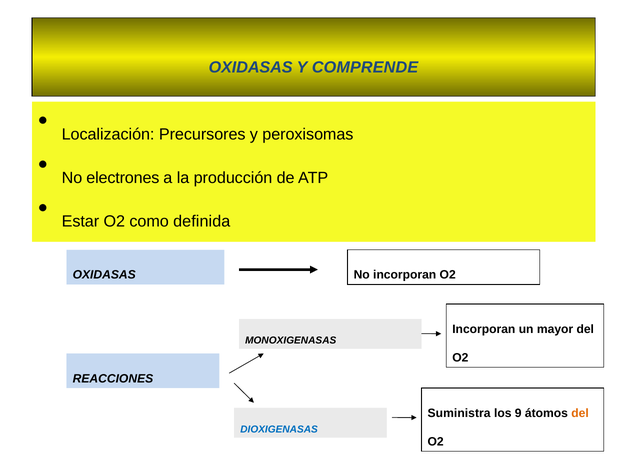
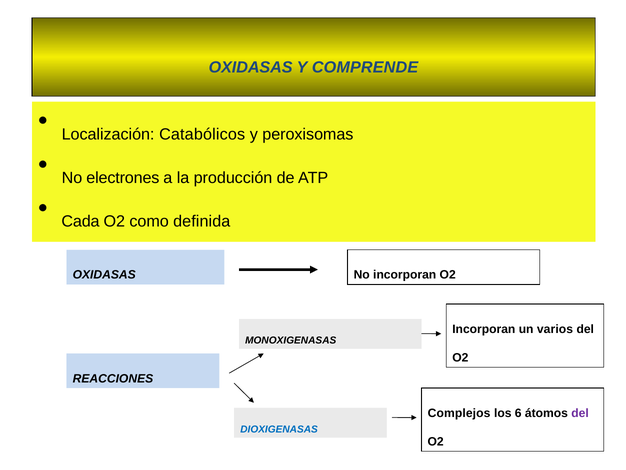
Precursores: Precursores -> Catabólicos (202, 134)
Estar: Estar -> Cada (81, 221)
mayor: mayor -> varios (555, 329)
Suministra: Suministra -> Complejos (459, 413)
9: 9 -> 6 (518, 413)
del colour: orange -> purple (580, 413)
